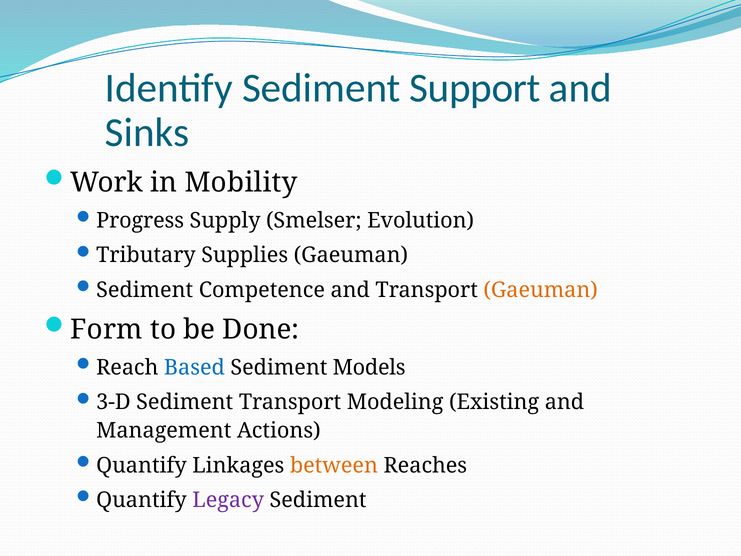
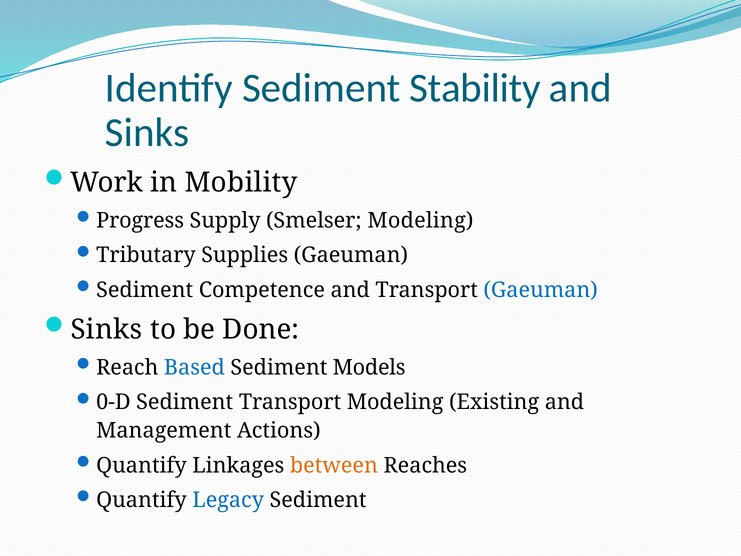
Support: Support -> Stability (475, 88)
Smelser Evolution: Evolution -> Modeling (420, 220)
Gaeuman colour: orange -> blue (541, 290)
Form: Form -> Sinks (106, 329)
3-D: 3-D -> 0-D (113, 402)
Legacy colour: purple -> blue (228, 500)
